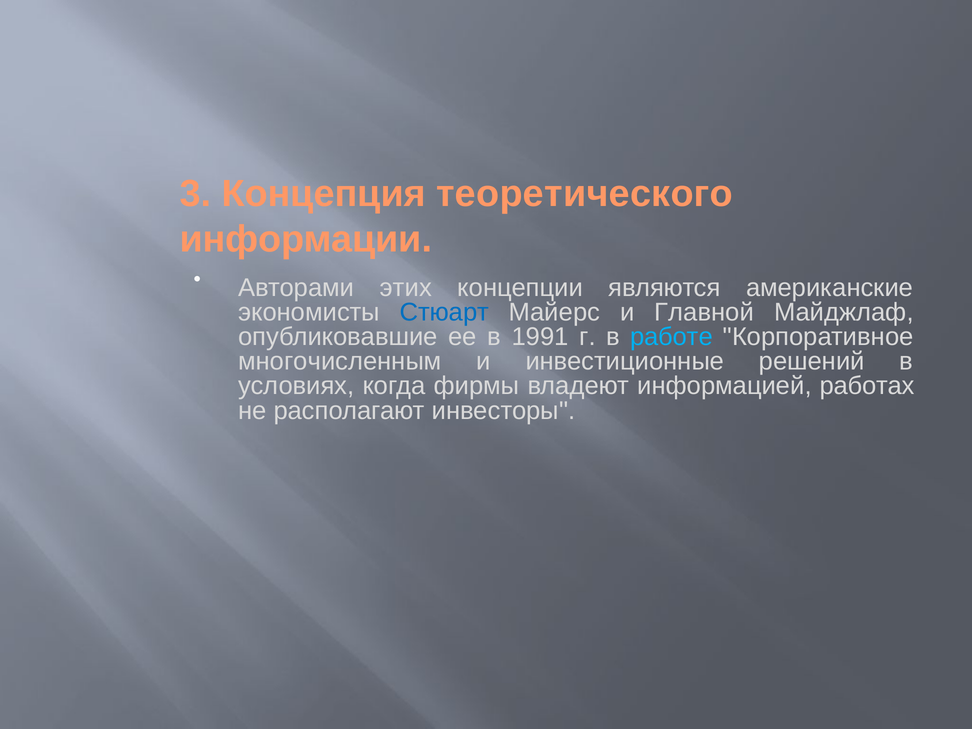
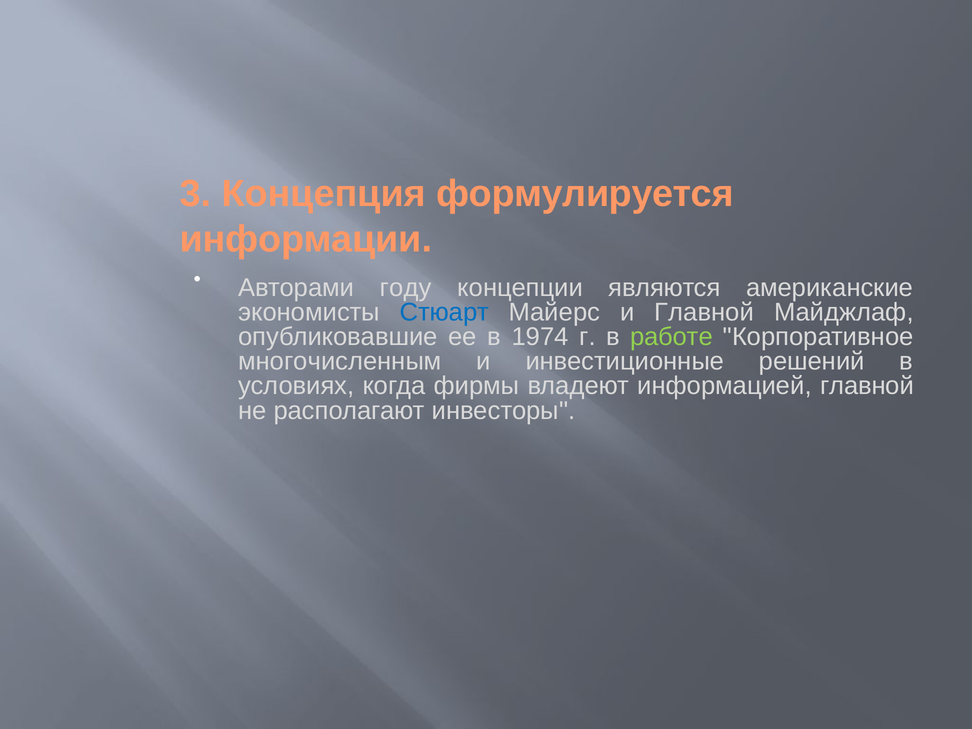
теоретического: теоретического -> формулируется (585, 194)
этих: этих -> году (406, 288)
1991: 1991 -> 1974 (540, 337)
работе colour: light blue -> light green (671, 337)
информацией работах: работах -> главной (867, 386)
